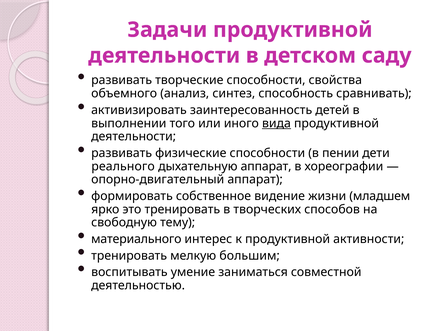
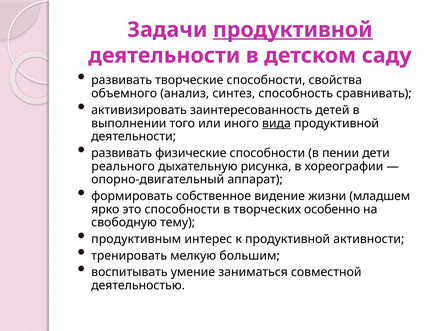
продуктивной underline: none -> present (293, 30)
дыхательную аппарат: аппарат -> рисунка (266, 166)
это тренировать: тренировать -> способности (182, 209)
способов: способов -> особенно (332, 209)
материального: материального -> продуктивным (136, 239)
